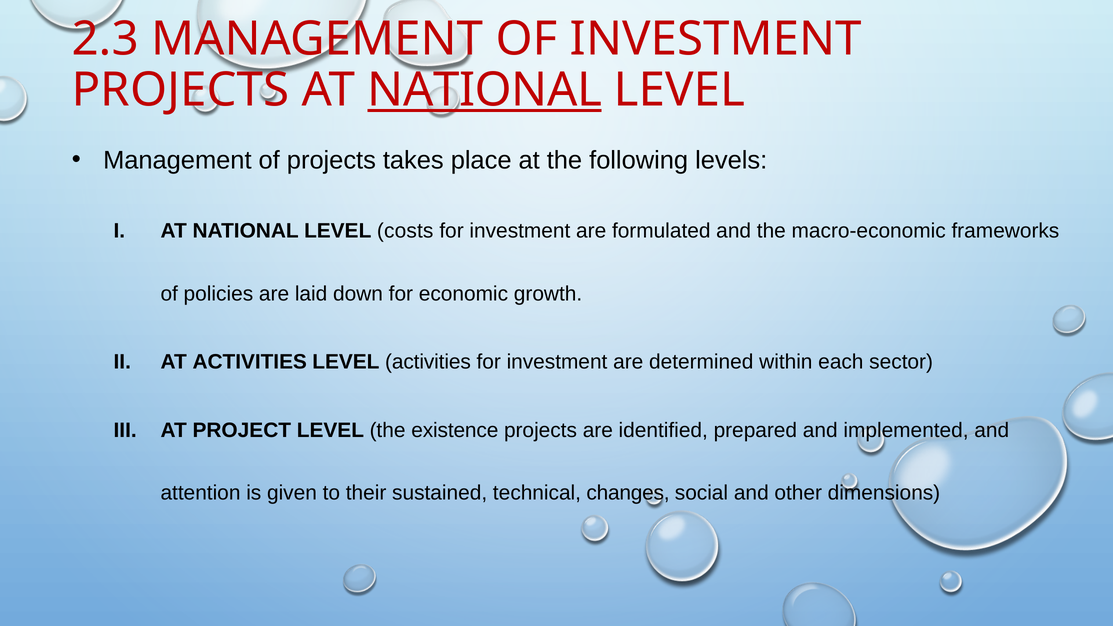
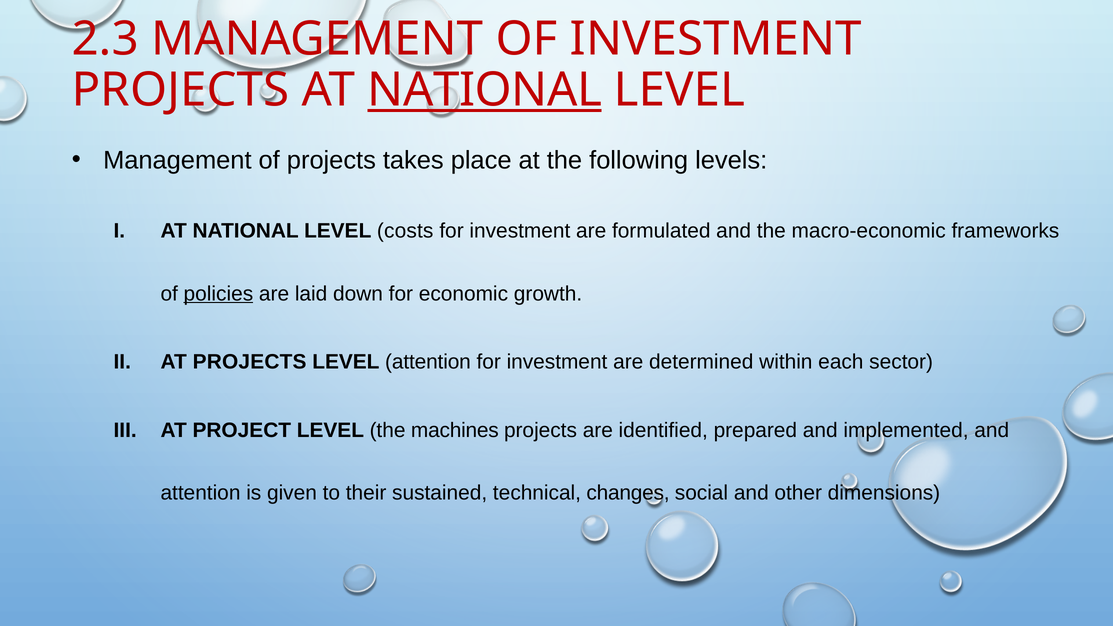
policies underline: none -> present (218, 294)
AT ACTIVITIES: ACTIVITIES -> PROJECTS (250, 362)
LEVEL activities: activities -> attention (428, 362)
existence: existence -> machines (455, 430)
